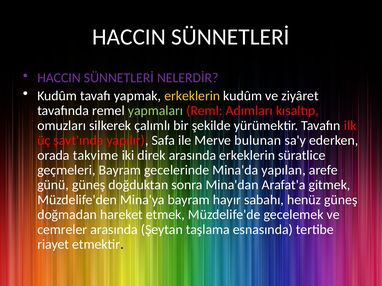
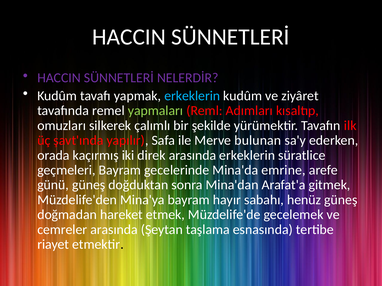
erkeklerin colour: yellow -> light blue (192, 96)
takvime: takvime -> kaçırmış (96, 155)
yapılan: yapılan -> emrine (283, 170)
